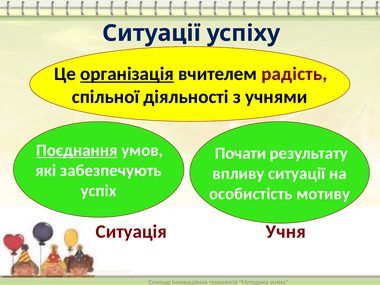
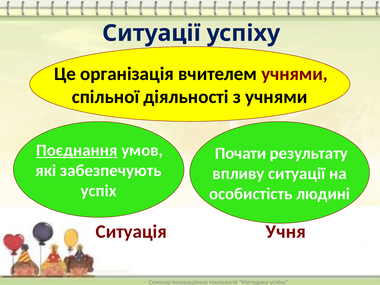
організація underline: present -> none (127, 74)
вчителем радість: радість -> учнями (295, 74)
мотиву: мотиву -> людині (323, 194)
